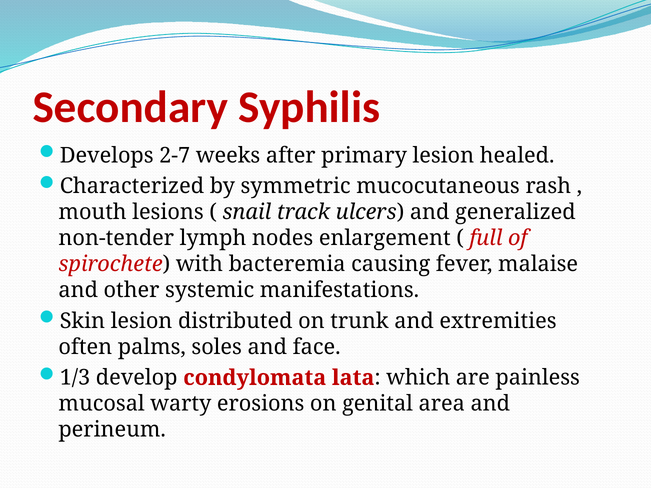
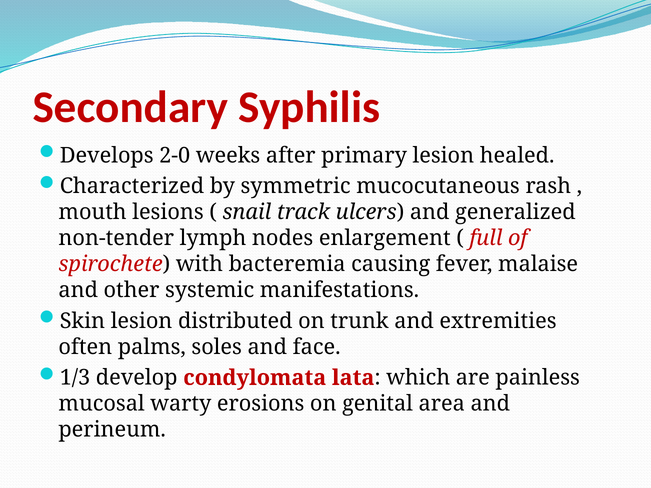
2-7: 2-7 -> 2-0 (175, 156)
